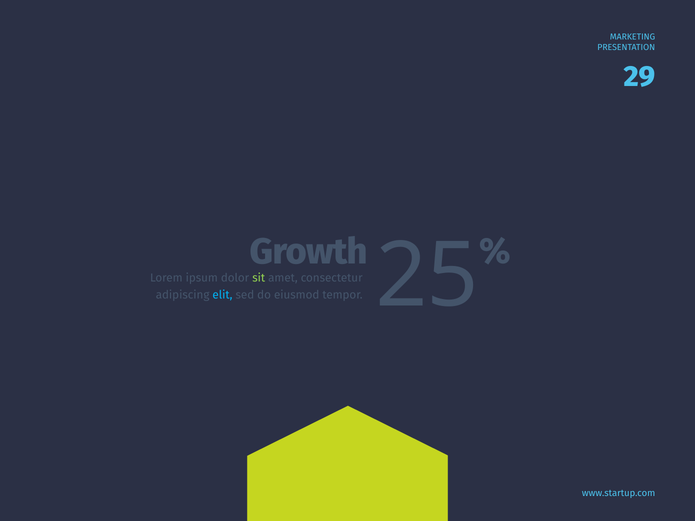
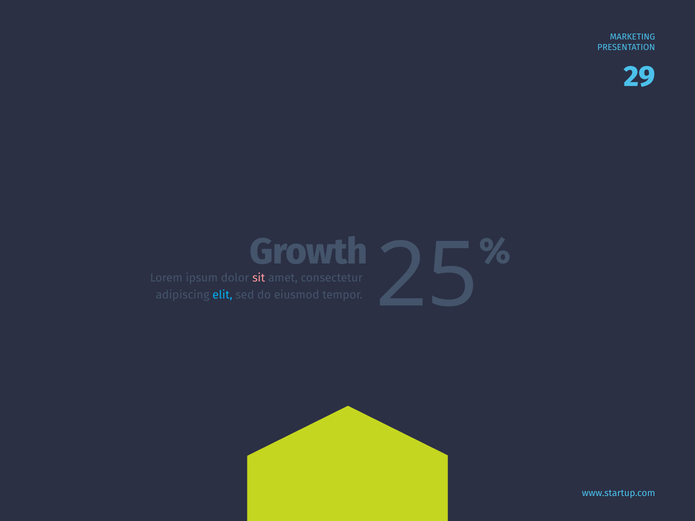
sit colour: light green -> pink (259, 278)
